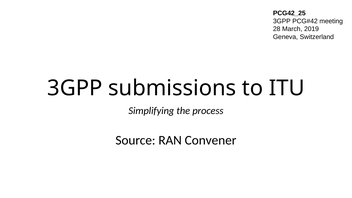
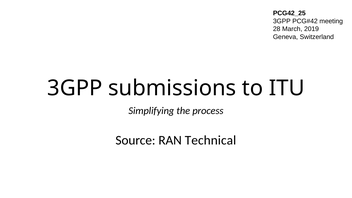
Convener: Convener -> Technical (210, 140)
